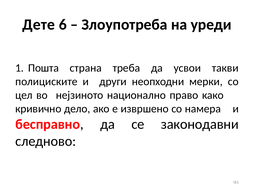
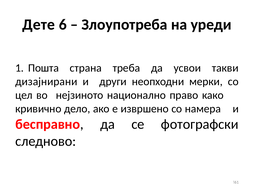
полициските: полициските -> дизајнирани (46, 81)
законодавни: законодавни -> фотографски (200, 124)
